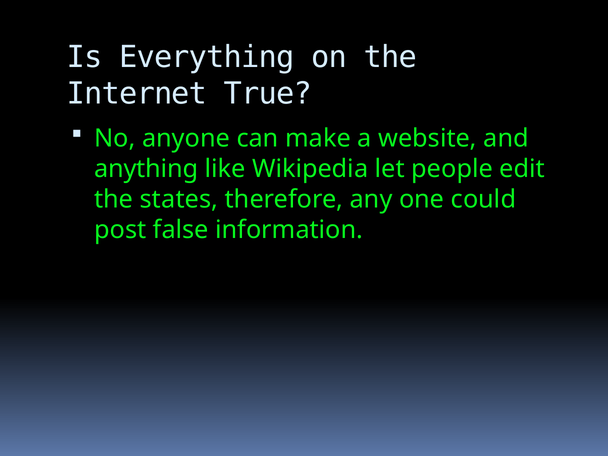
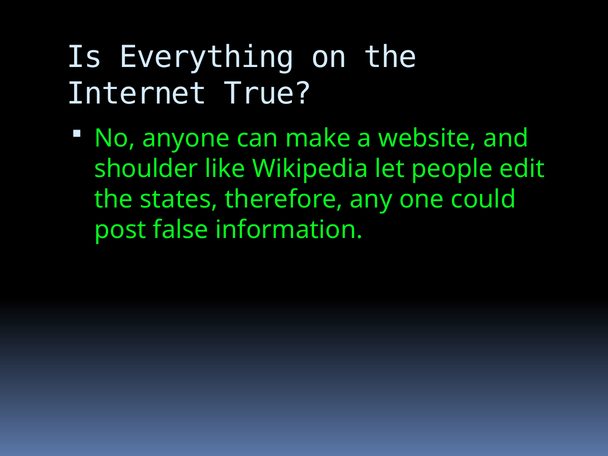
anything: anything -> shoulder (146, 169)
